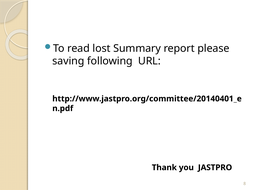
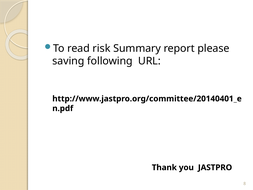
lost: lost -> risk (101, 48)
